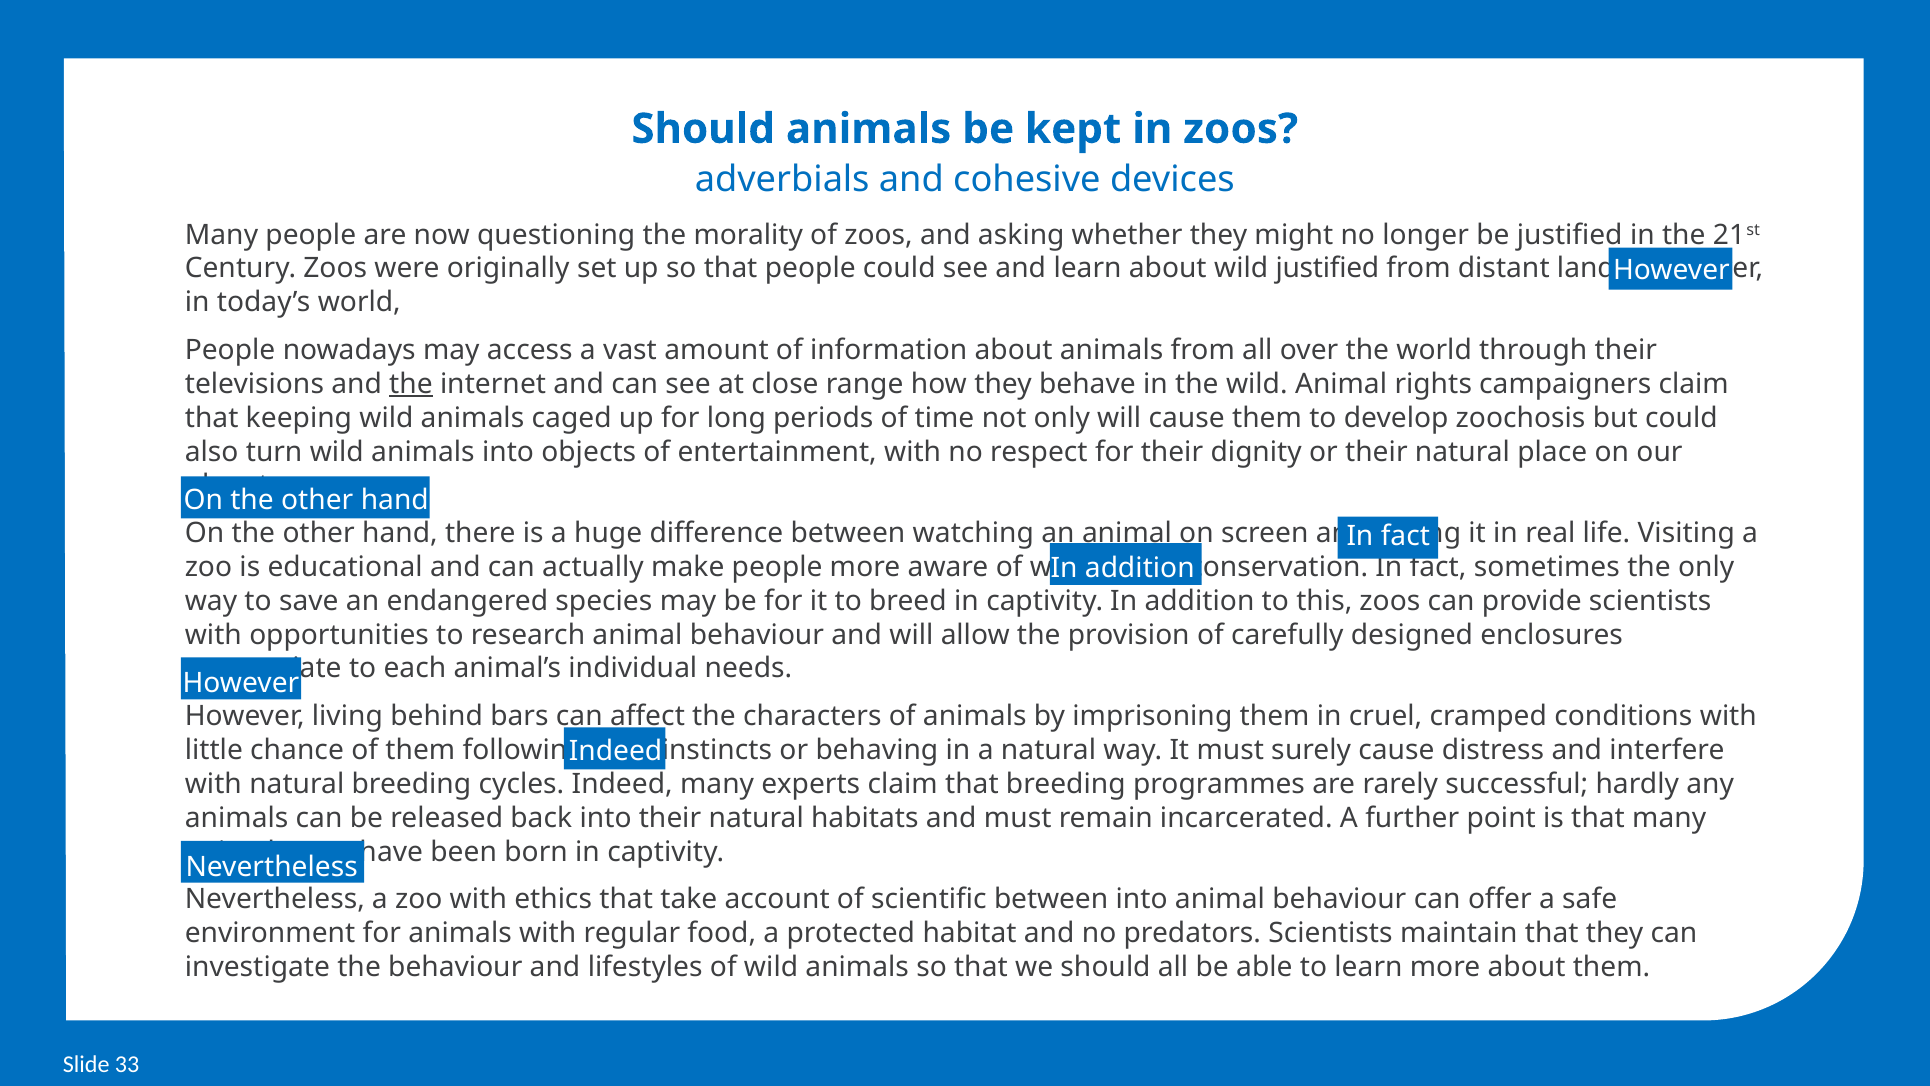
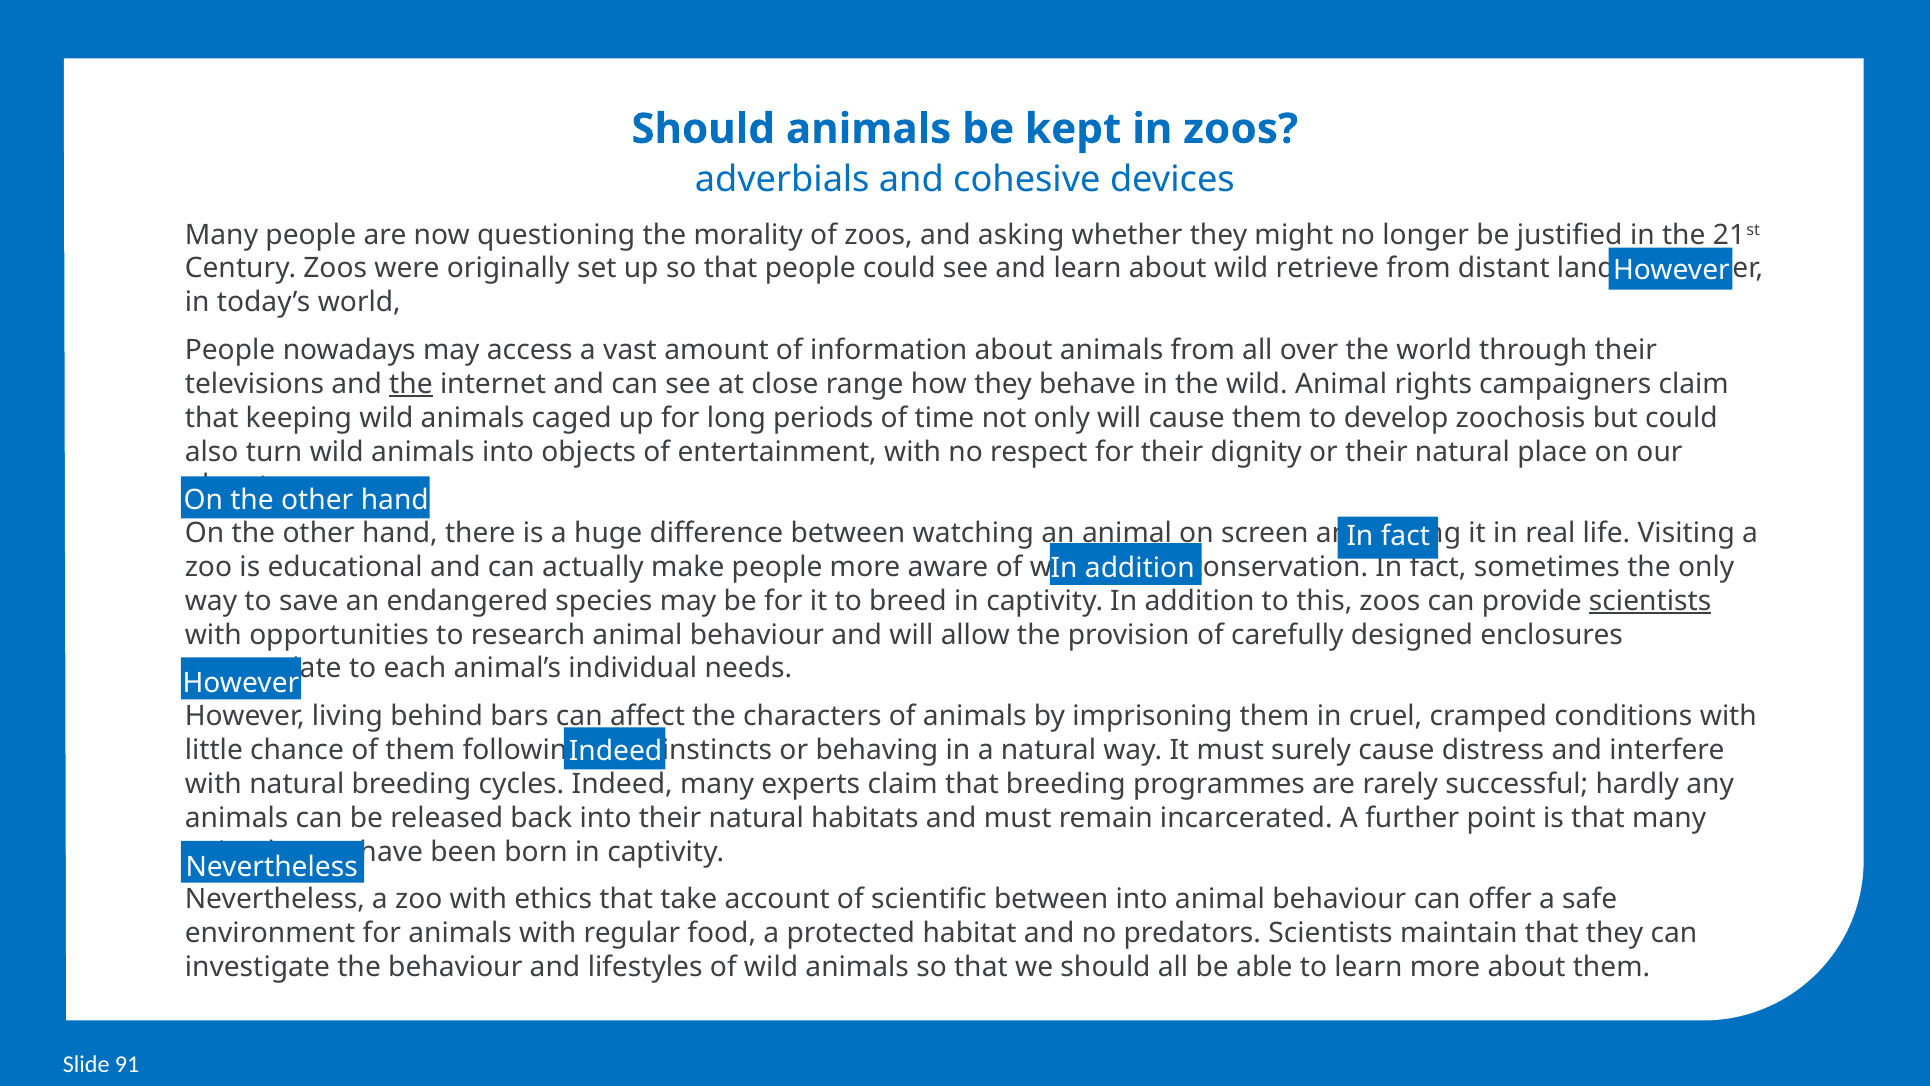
wild justified: justified -> retrieve (1327, 269)
scientists underline: none -> present (1650, 601)
33: 33 -> 91 (127, 1064)
